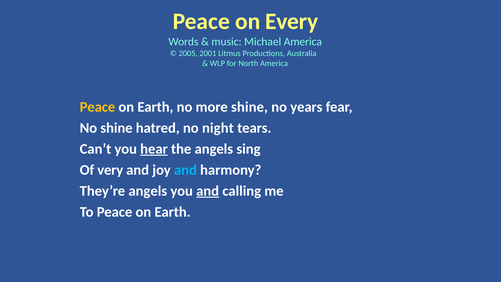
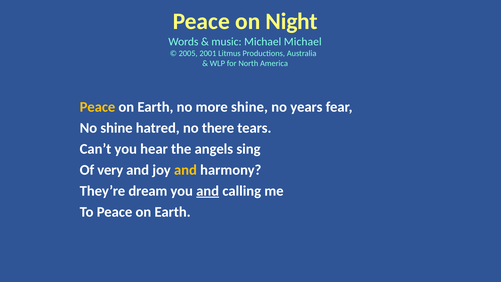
Every: Every -> Night (292, 21)
Michael America: America -> Michael (303, 42)
night: night -> there (218, 128)
hear underline: present -> none (154, 149)
and colour: light blue -> yellow (185, 170)
They’re angels: angels -> dream (148, 191)
